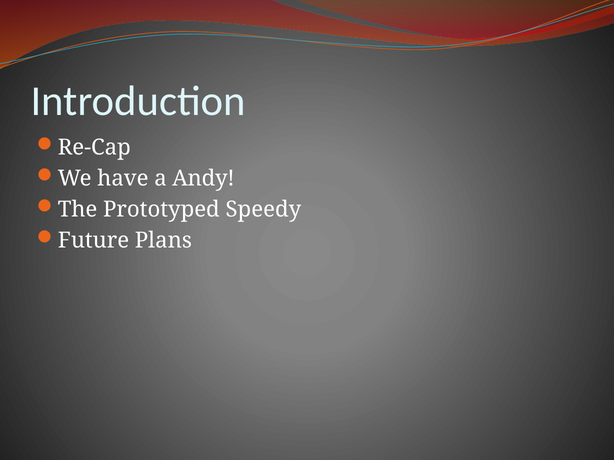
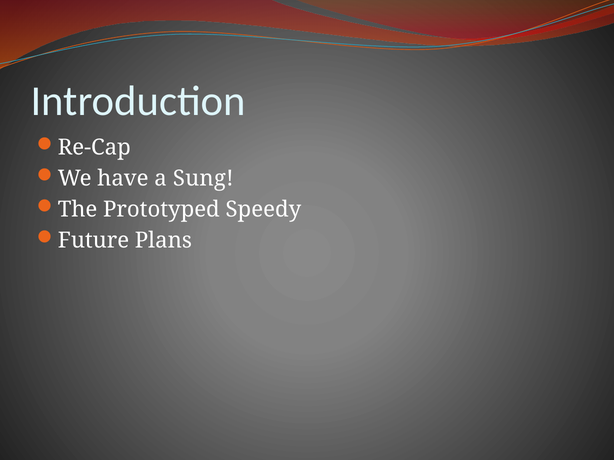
Andy: Andy -> Sung (203, 179)
